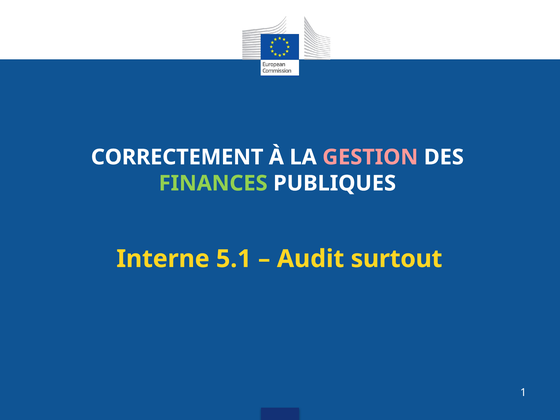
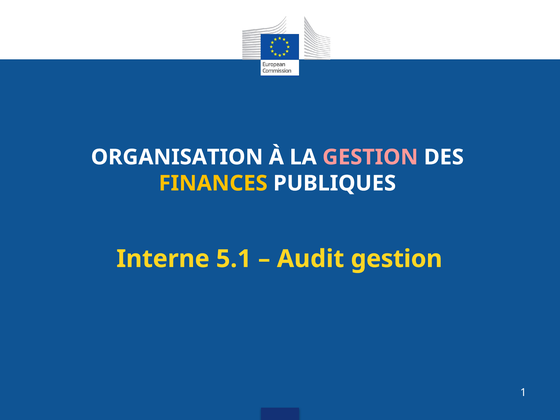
CORRECTEMENT: CORRECTEMENT -> ORGANISATION (177, 157)
FINANCES colour: light green -> yellow (213, 183)
Audit surtout: surtout -> gestion (397, 259)
